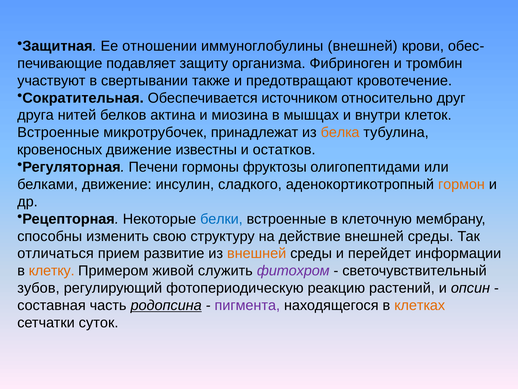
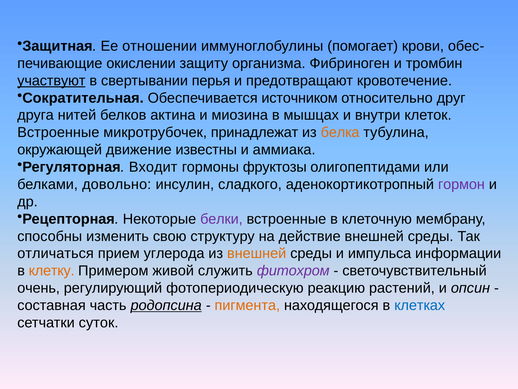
иммуноглобулины внешней: внешней -> помогает (363, 46)
подавляет: подавляет -> окислении (141, 63)
участвуют underline: none -> present (51, 81)
также: также -> перья (211, 81)
кровеносных: кровеносных -> окружающей (60, 150)
остатков: остатков -> аммиака (284, 150)
Печени: Печени -> Входит (153, 167)
белками движение: движение -> довольно (117, 184)
гормон colour: orange -> purple (461, 184)
белки colour: blue -> purple (221, 219)
развитие: развитие -> углерода (174, 253)
перейдет: перейдет -> импульса (380, 253)
зубов: зубов -> очень (39, 288)
пигмента colour: purple -> orange (247, 305)
клетках colour: orange -> blue (420, 305)
